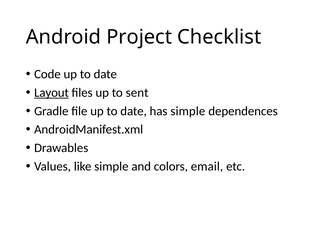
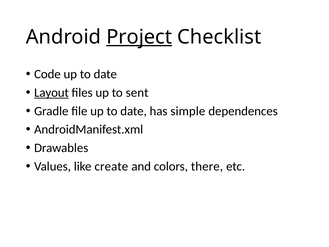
Project underline: none -> present (139, 37)
like simple: simple -> create (111, 166)
email: email -> there (207, 166)
